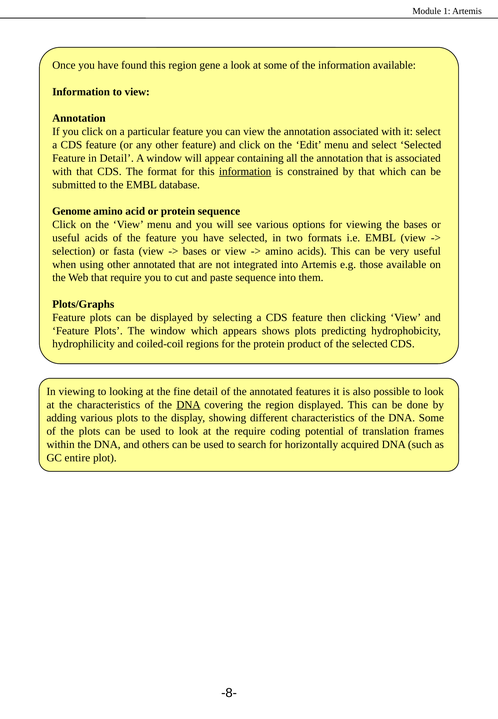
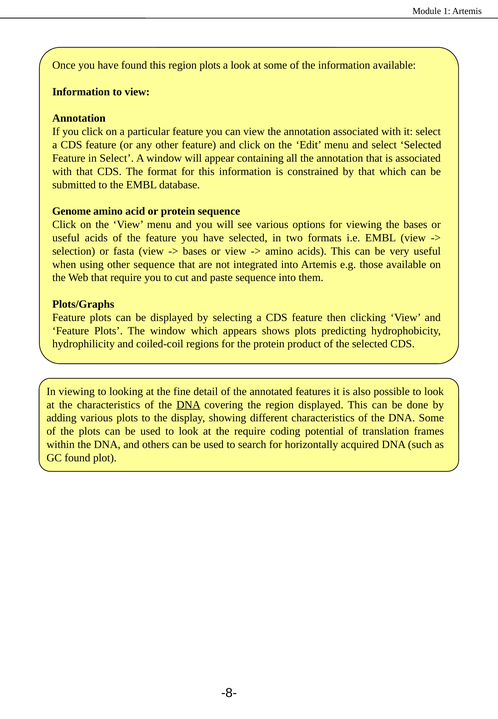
region gene: gene -> plots (210, 65)
in Detail: Detail -> Select (117, 158)
information underline: present -> none (245, 172)
other annotated: annotated -> sequence (154, 264)
GC entire: entire -> found (77, 458)
